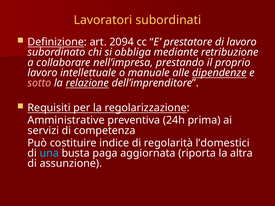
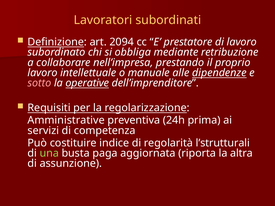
relazione: relazione -> operative (87, 83)
l’domestici: l’domestici -> l’strutturali (223, 143)
una colour: light blue -> light green (49, 153)
